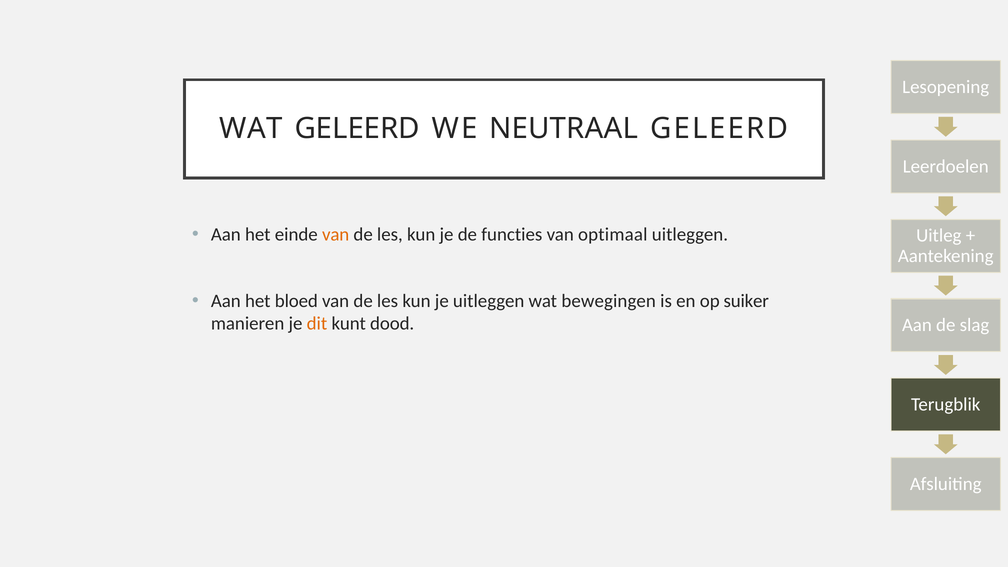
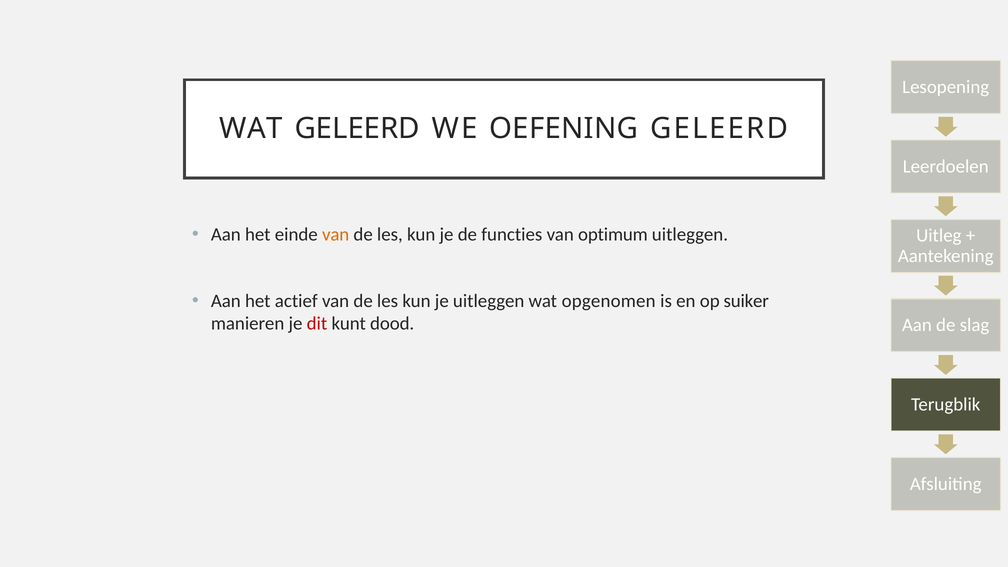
NEUTRAAL: NEUTRAAL -> OEFENING (564, 129)
optimaal: optimaal -> optimum (613, 235)
bloed: bloed -> actief (296, 301)
bewegingen: bewegingen -> opgenomen (609, 301)
dit colour: orange -> red (317, 324)
